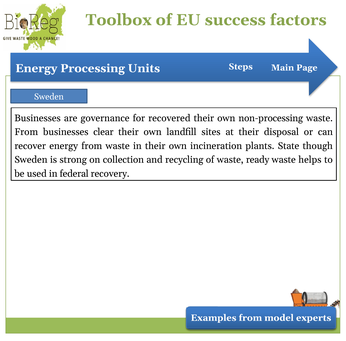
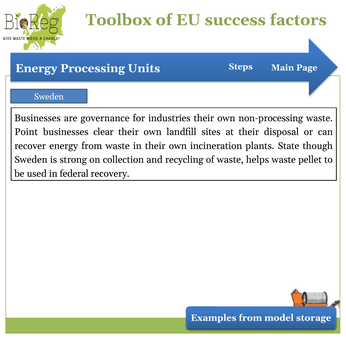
recovered: recovered -> industries (169, 118)
From: From -> Point (26, 132)
ready: ready -> helps (258, 160)
helps: helps -> pellet (310, 160)
experts: experts -> storage (314, 317)
